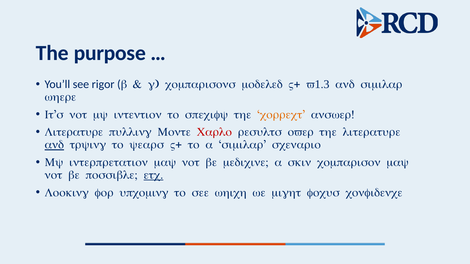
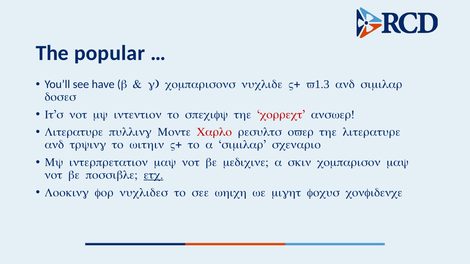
purpose: purpose -> popular (110, 53)
rigor: rigor -> have (103, 84)
modeled: modeled -> nuclide (262, 84)
where: where -> doses (60, 97)
correct colour: orange -> red (281, 115)
and underline: present -> none (54, 145)
years: years -> within (147, 145)
upcoming: upcoming -> nuclides (144, 193)
